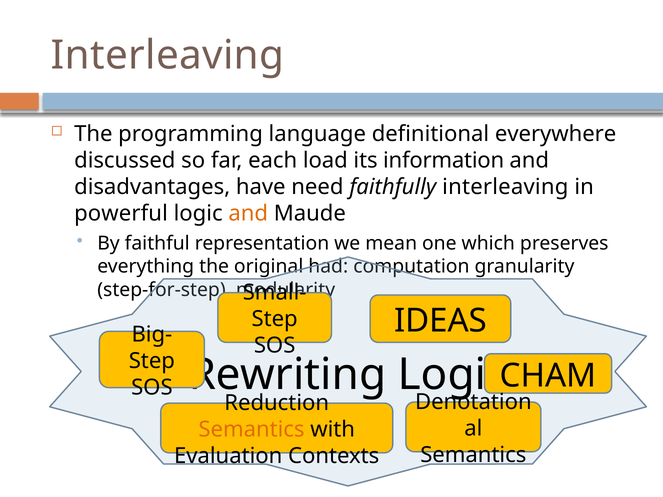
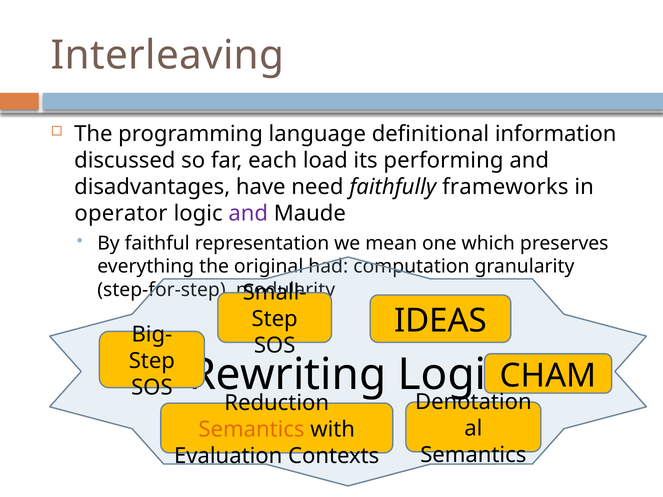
everywhere: everywhere -> information (556, 134)
information: information -> performing (443, 161)
faithfully interleaving: interleaving -> frameworks (505, 187)
powerful: powerful -> operator (121, 214)
and colour: orange -> purple (248, 214)
